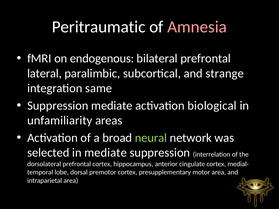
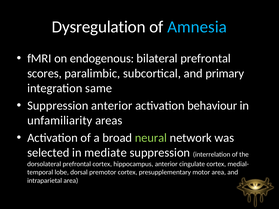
Peritraumatic: Peritraumatic -> Dysregulation (99, 27)
Amnesia colour: pink -> light blue (197, 27)
lateral: lateral -> scores (44, 73)
strange: strange -> primary (225, 73)
Suppression mediate: mediate -> anterior (112, 106)
biological: biological -> behaviour (212, 106)
